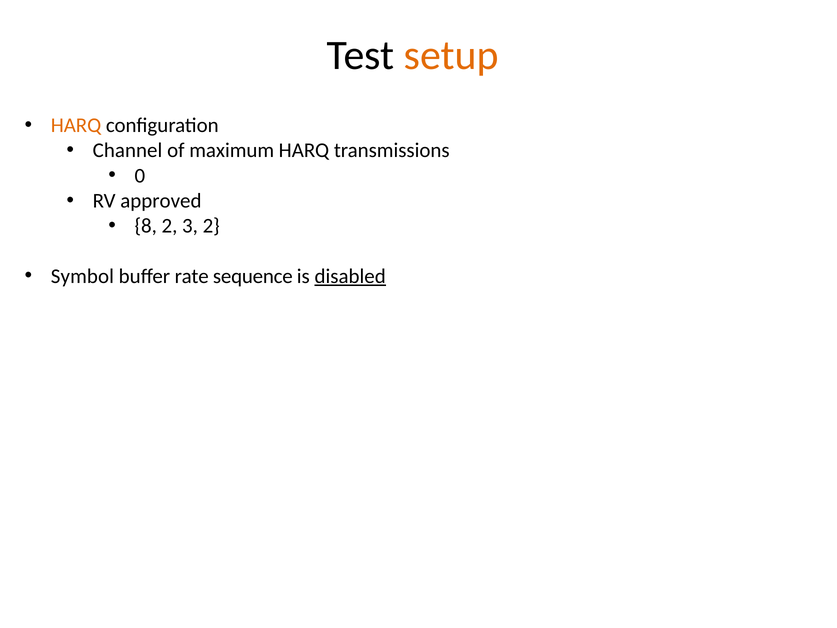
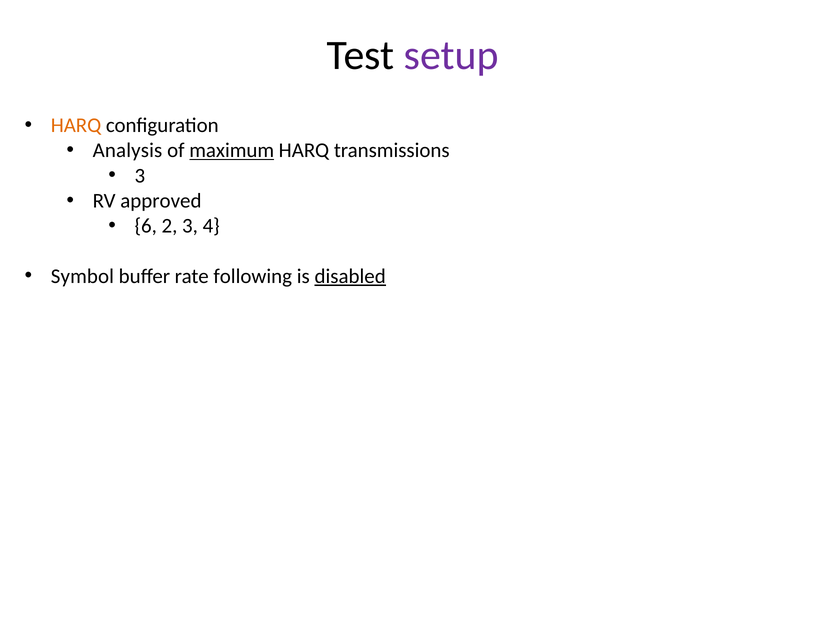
setup colour: orange -> purple (451, 55)
Channel: Channel -> Analysis (127, 151)
maximum underline: none -> present (232, 151)
0: 0 -> 3 (140, 176)
8: 8 -> 6 (146, 226)
3 2: 2 -> 4 (211, 226)
sequence: sequence -> following (253, 276)
